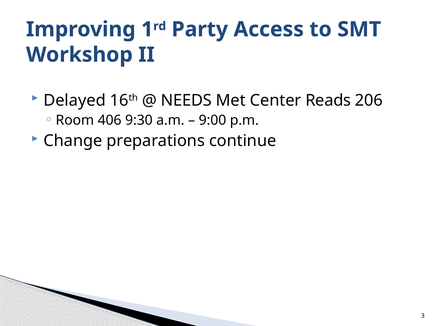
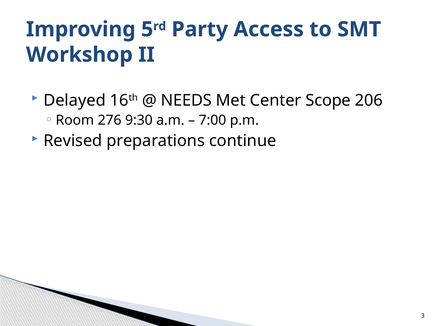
1: 1 -> 5 (147, 29)
Reads: Reads -> Scope (328, 100)
406: 406 -> 276 (110, 120)
9:00: 9:00 -> 7:00 (212, 120)
Change: Change -> Revised (73, 141)
